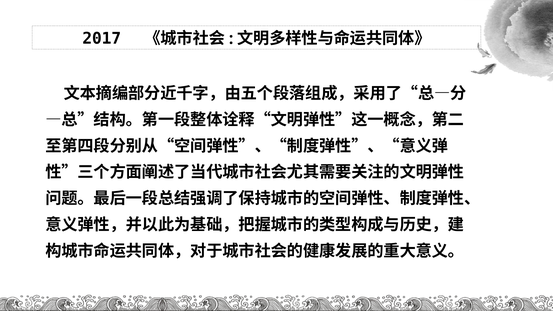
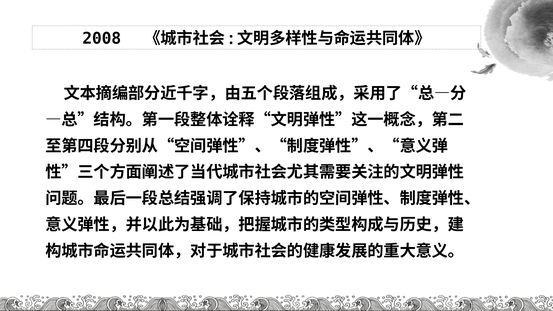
2017: 2017 -> 2008 (102, 39)
